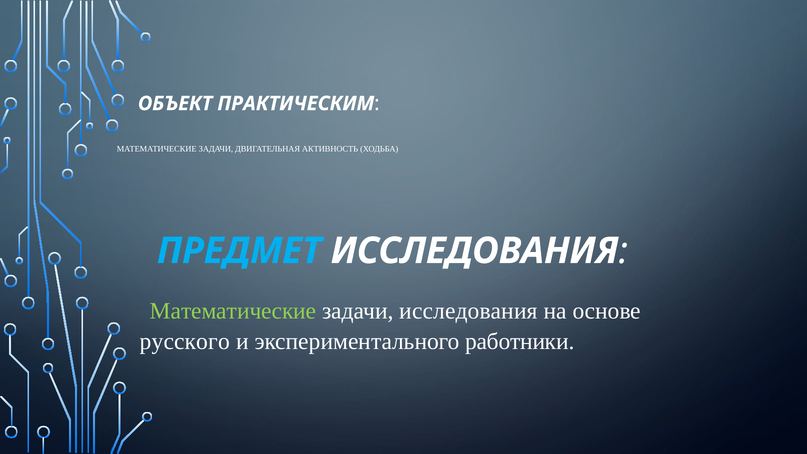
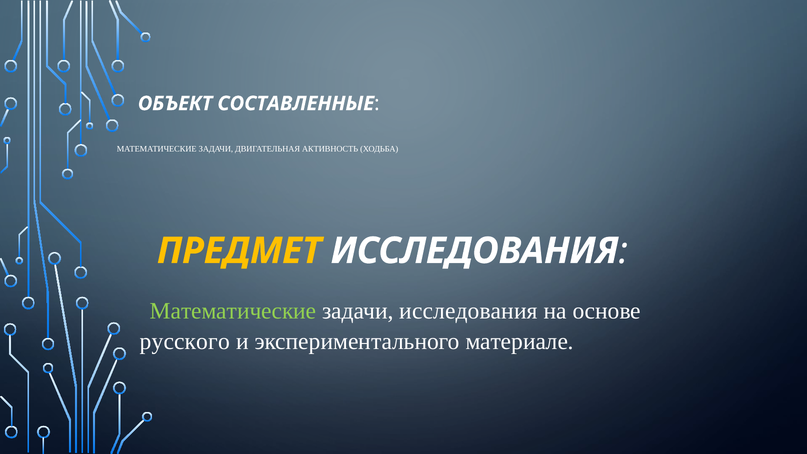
ПРАКТИЧЕСКИМ: ПРАКТИЧЕСКИМ -> СОСТАВЛЕННЫЕ (296, 104)
ПРЕДМЕТ colour: light blue -> yellow (239, 251)
работники: работники -> материале (520, 341)
